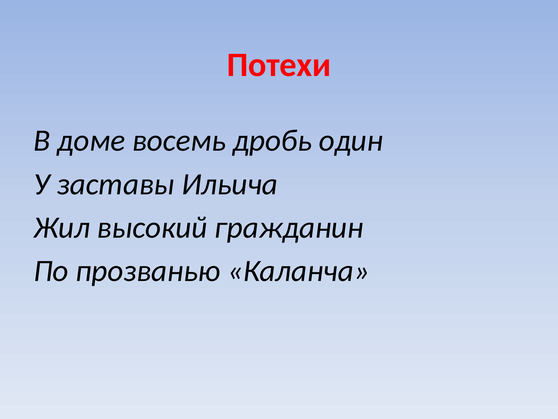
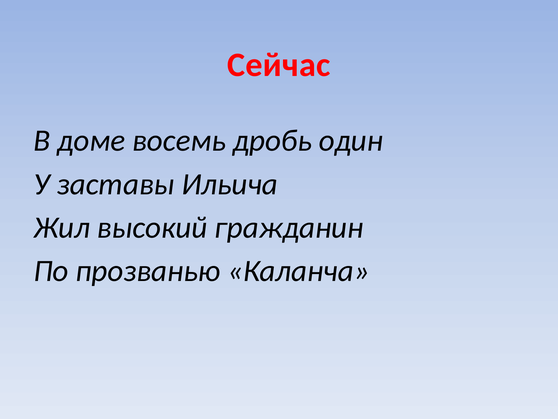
Потехи: Потехи -> Сейчас (279, 65)
